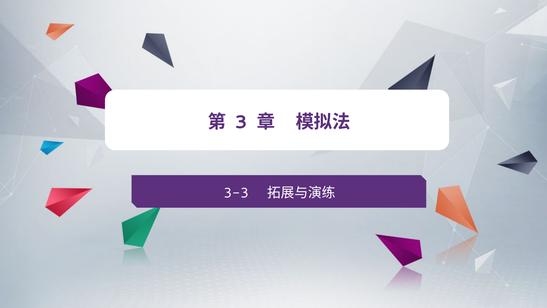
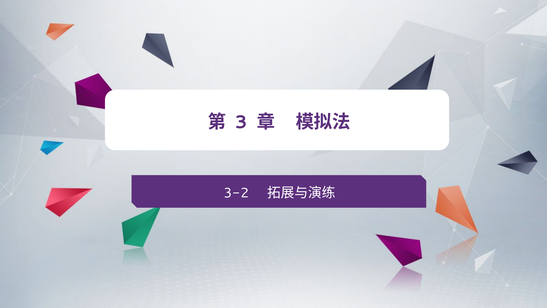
3-3: 3-3 -> 3-2 (236, 193)
